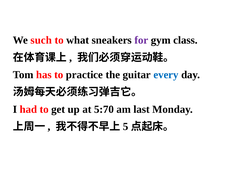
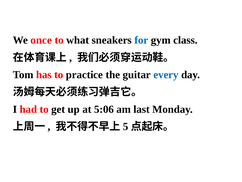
such: such -> once (41, 40)
for colour: purple -> blue (141, 40)
5:70: 5:70 -> 5:06 (104, 109)
